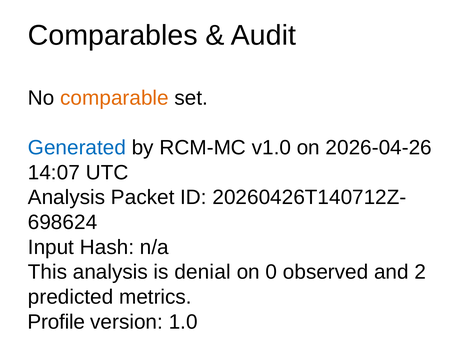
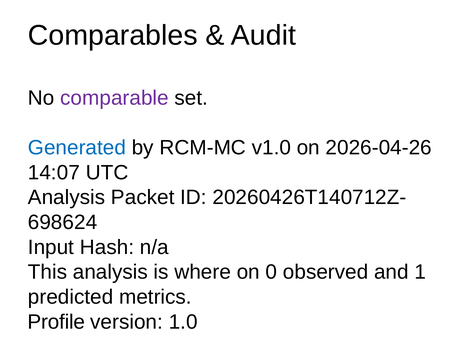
comparable colour: orange -> purple (114, 98)
denial: denial -> where (203, 272)
2: 2 -> 1 (420, 272)
